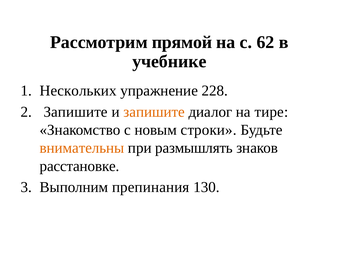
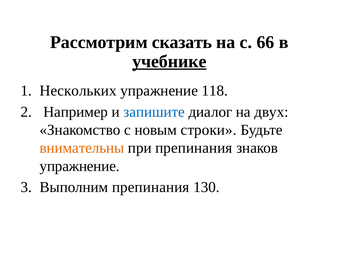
прямой: прямой -> сказать (182, 42)
62: 62 -> 66 (265, 42)
учебнике underline: none -> present (169, 61)
228: 228 -> 118 (215, 91)
Запишите: Запишите -> Например (76, 112)
запишите colour: orange -> blue (154, 112)
тире: тире -> двух (271, 112)
при размышлять: размышлять -> препинания (194, 148)
расстановке: расстановке -> упражнение (80, 166)
